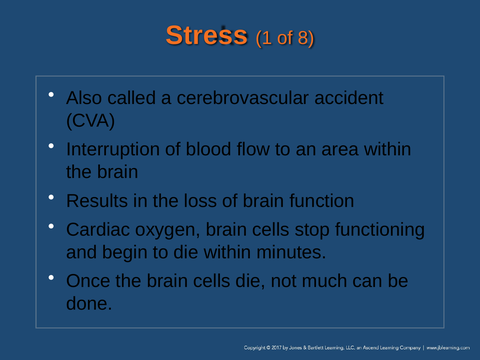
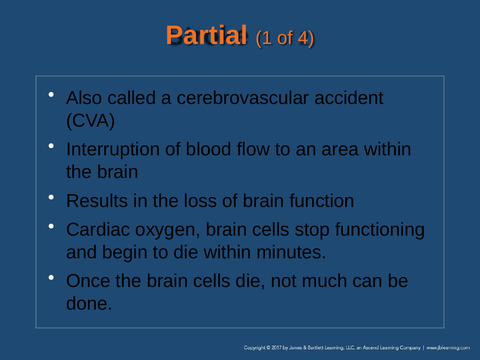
Stress: Stress -> Partial (207, 35)
8: 8 -> 4 (306, 38)
